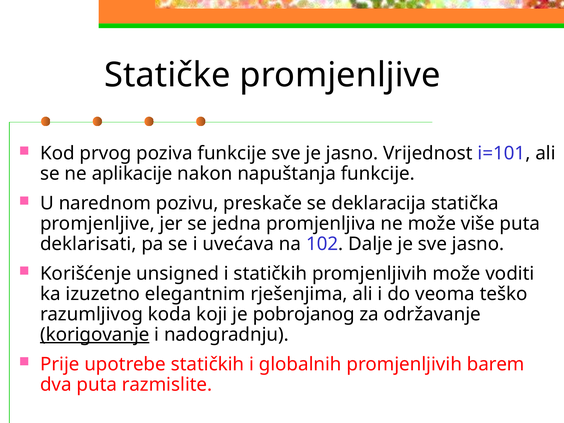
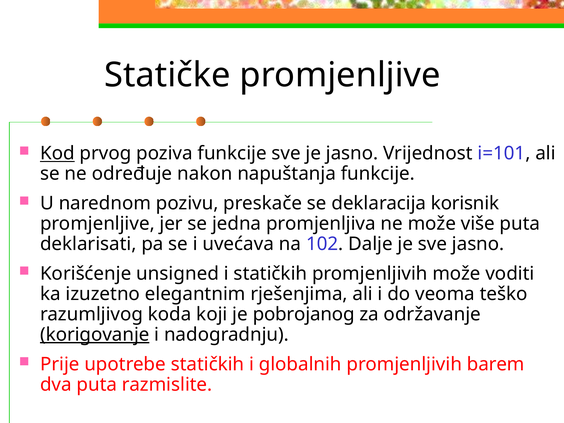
Kod underline: none -> present (57, 153)
aplikacije: aplikacije -> određuje (132, 174)
statička: statička -> korisnik (465, 203)
